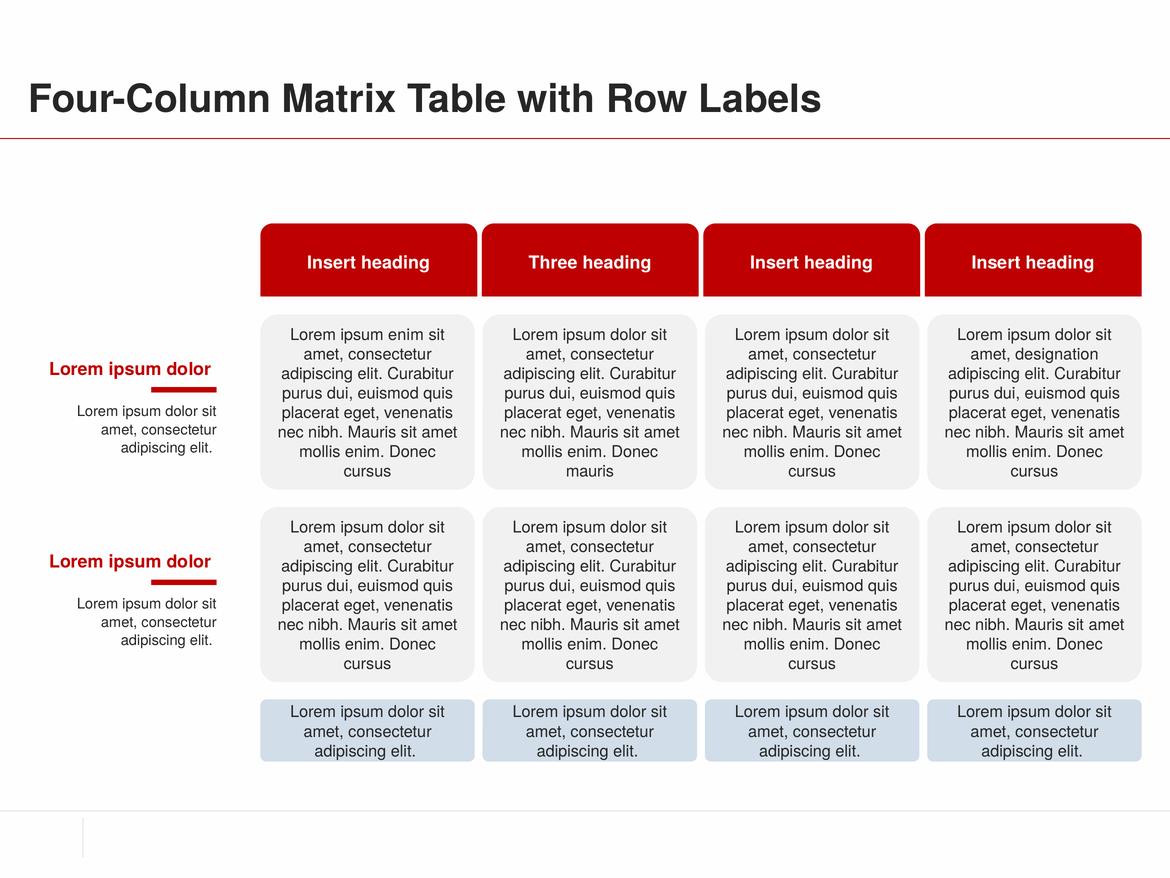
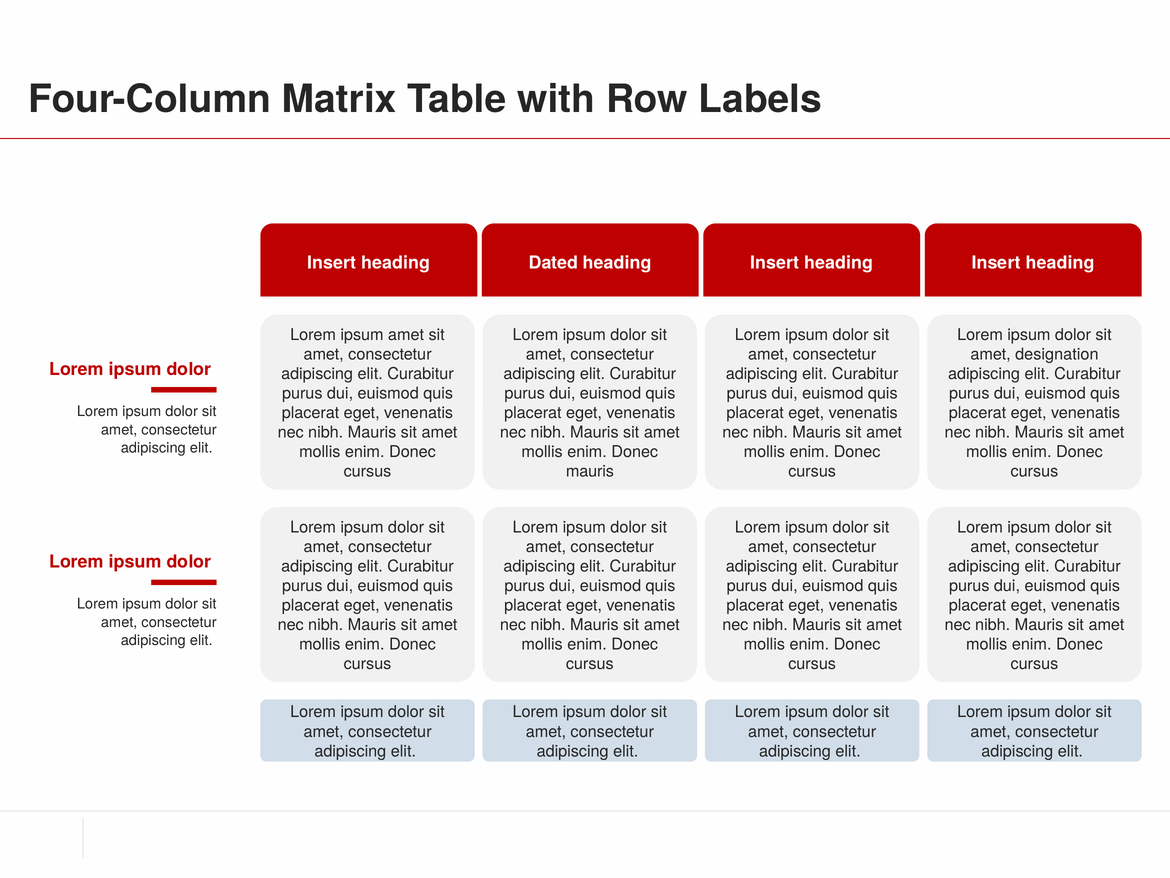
Three: Three -> Dated (553, 263)
ipsum enim: enim -> amet (406, 335)
